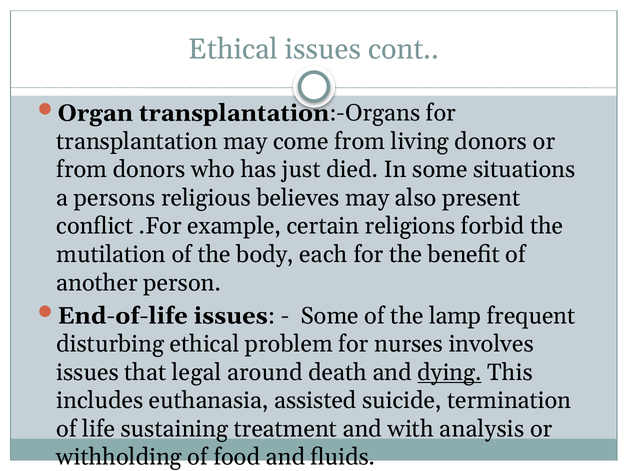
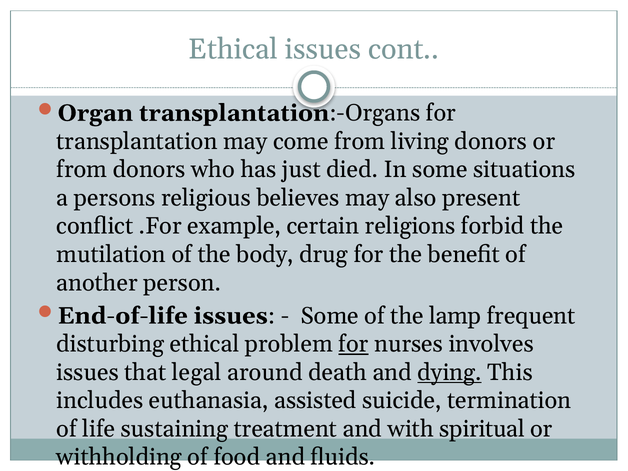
each: each -> drug (324, 255)
for underline: none -> present (353, 344)
analysis: analysis -> spiritual (482, 429)
